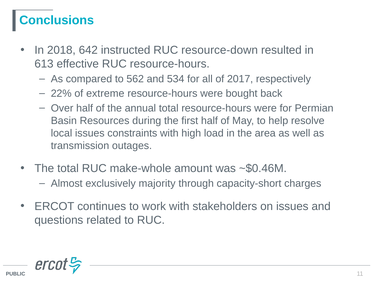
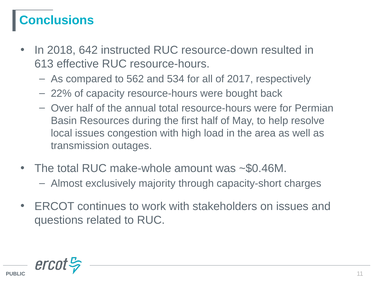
extreme: extreme -> capacity (105, 93)
constraints: constraints -> congestion (132, 133)
